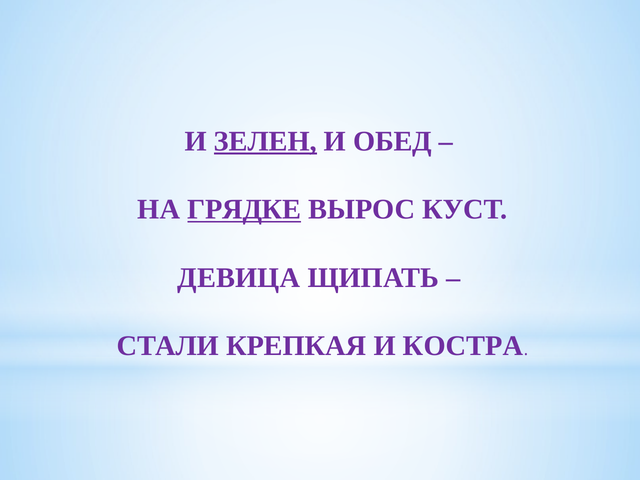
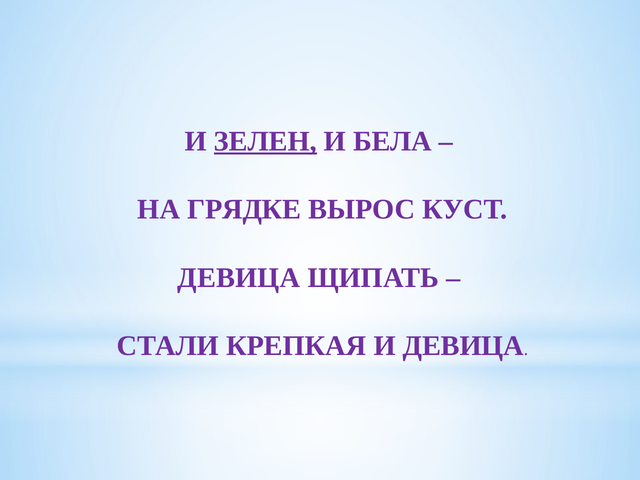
ОБЕД: ОБЕД -> БЕЛА (393, 141)
ГРЯДКЕ underline: present -> none (244, 210)
И КОСТРА: КОСТРА -> ДЕВИЦА (463, 346)
